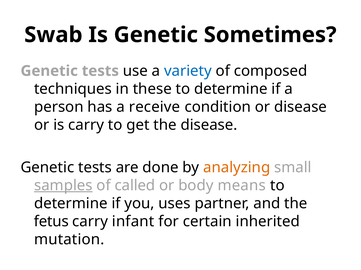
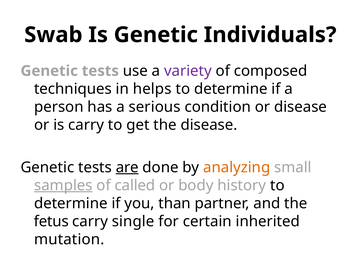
Sometimes: Sometimes -> Individuals (270, 35)
variety colour: blue -> purple (188, 71)
these: these -> helps (152, 89)
receive: receive -> serious (155, 107)
are underline: none -> present (127, 168)
means: means -> history (242, 186)
uses: uses -> than (175, 204)
infant: infant -> single (133, 222)
